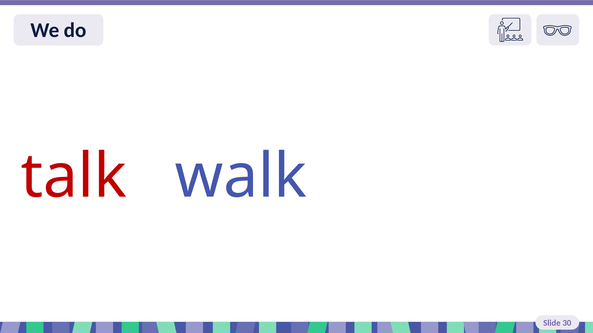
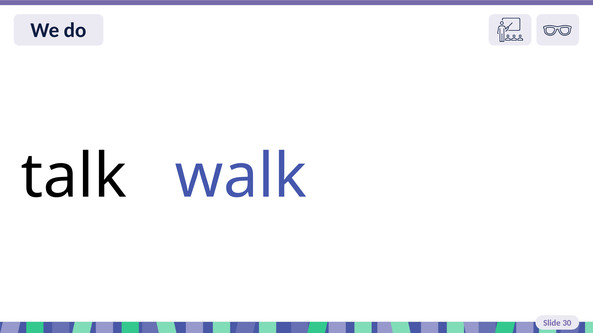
talk colour: red -> black (74, 177)
